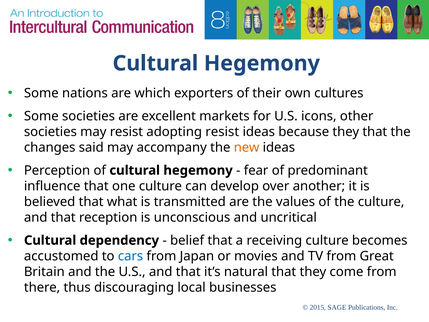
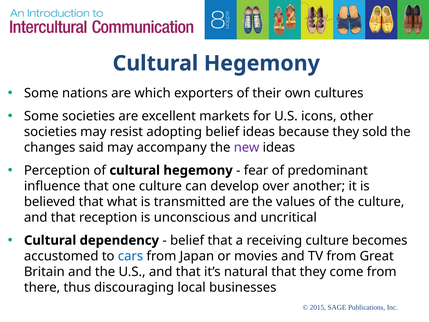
adopting resist: resist -> belief (222, 132)
they that: that -> sold (375, 132)
new colour: orange -> purple (247, 147)
